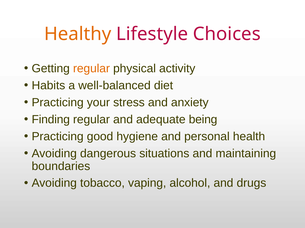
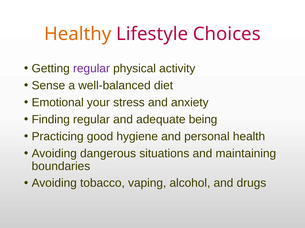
regular colour: orange -> purple (91, 69)
Habits: Habits -> Sense (48, 86)
Practicing: Practicing -> Emotional (58, 103)
